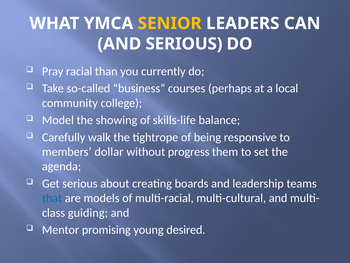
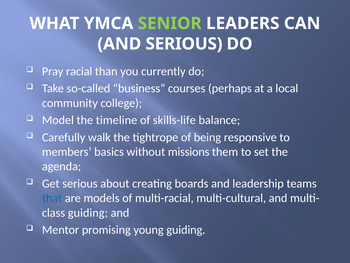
SENIOR colour: yellow -> light green (170, 23)
showing: showing -> timeline (117, 120)
dollar: dollar -> basics (109, 152)
progress: progress -> missions (189, 152)
young desired: desired -> guiding (186, 230)
